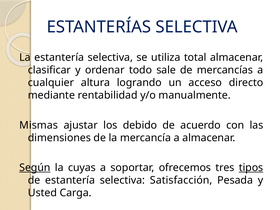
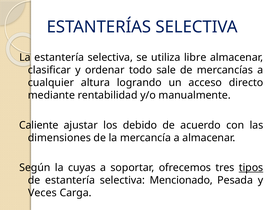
total: total -> libre (195, 57)
Mismas: Mismas -> Caliente (39, 125)
Según underline: present -> none (35, 168)
Satisfacción: Satisfacción -> Mencionado (181, 180)
Usted: Usted -> Veces (42, 193)
